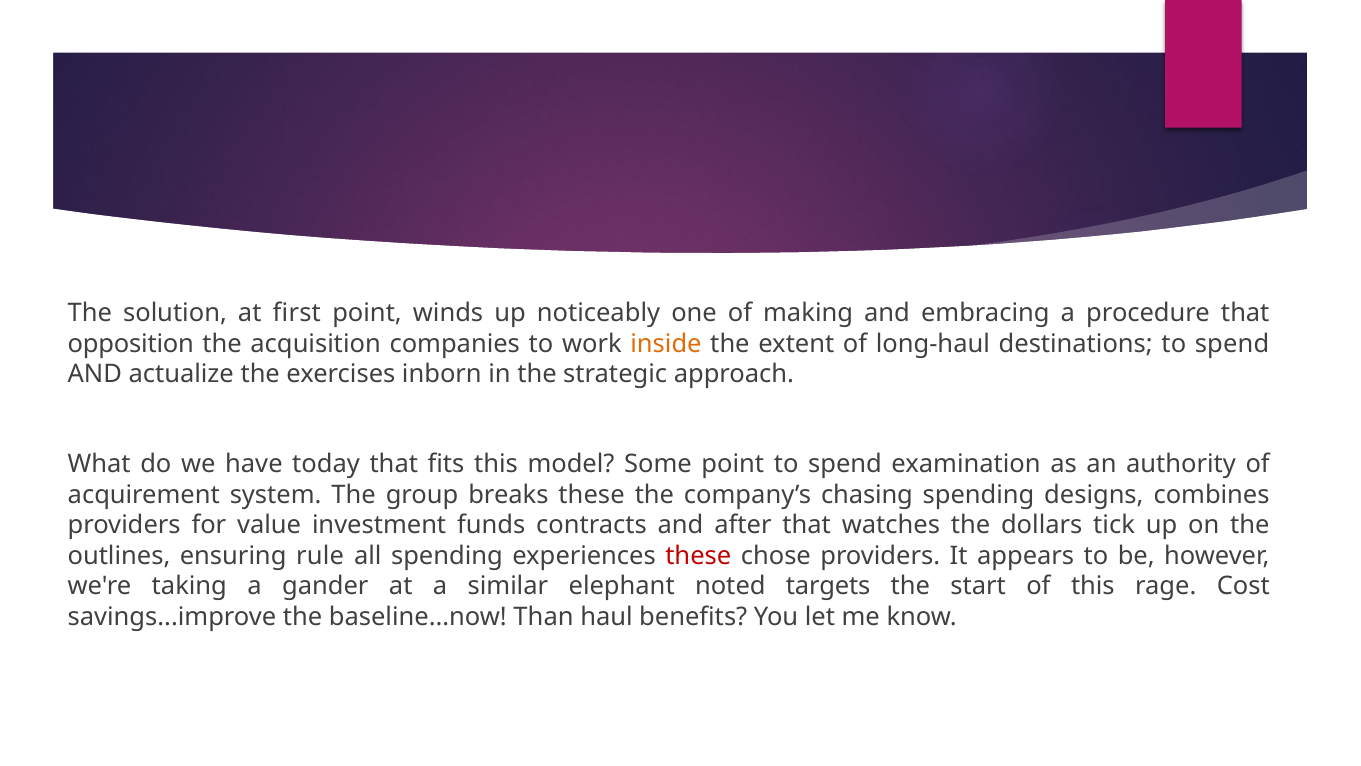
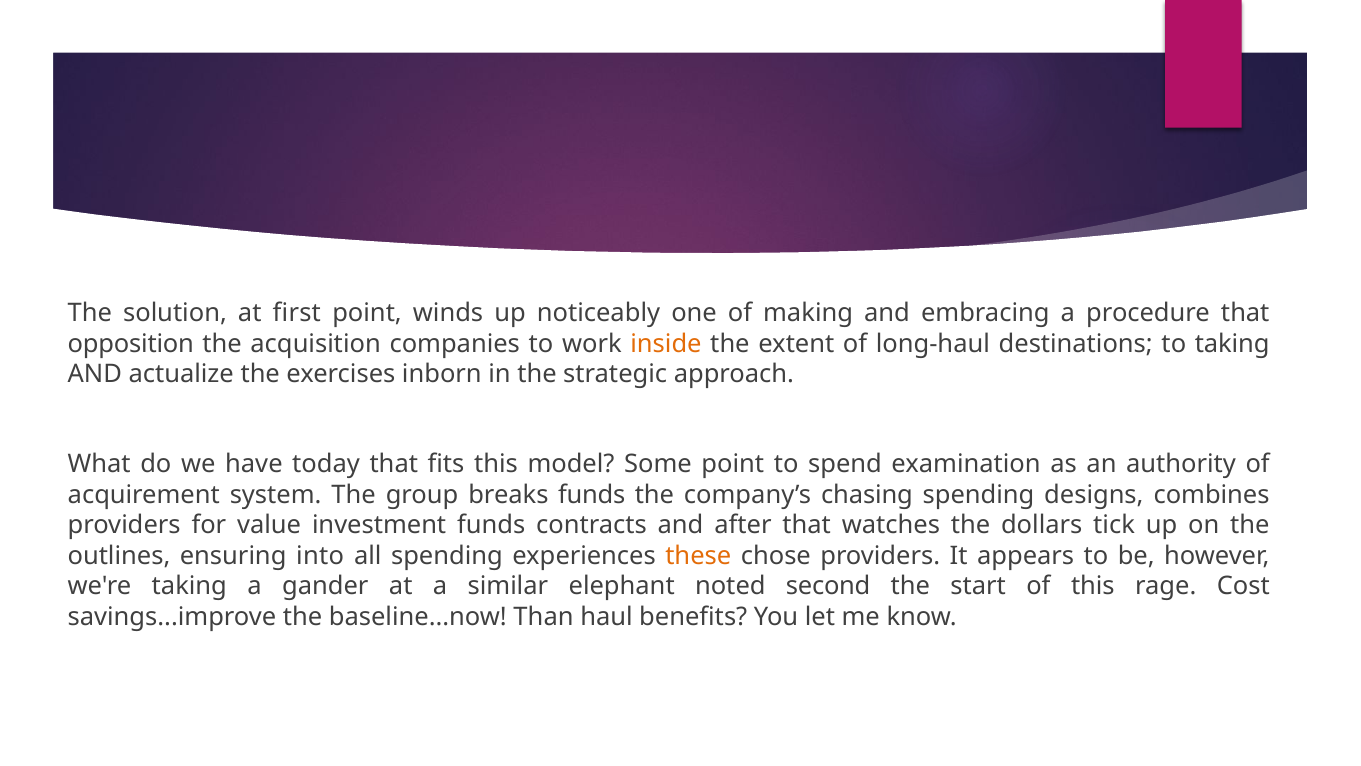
destinations to spend: spend -> taking (1232, 343)
breaks these: these -> funds (592, 494)
rule: rule -> into (320, 556)
these colour: red -> orange (698, 556)
targets: targets -> second (828, 586)
